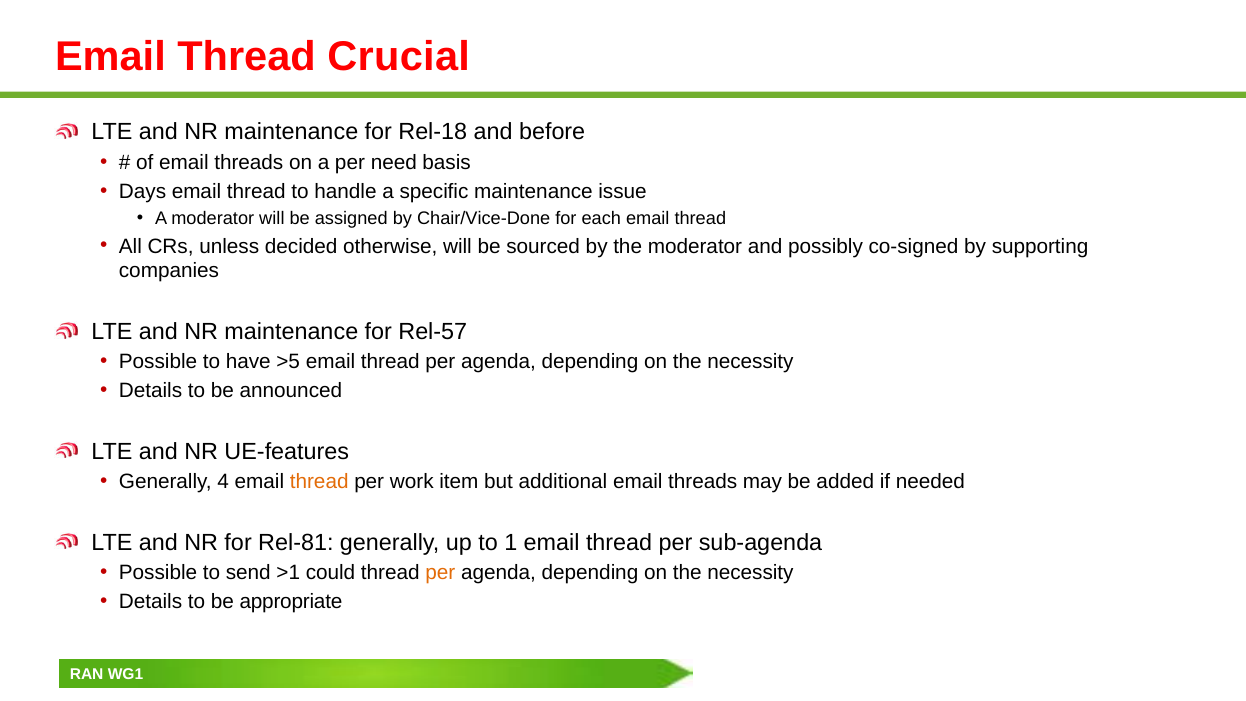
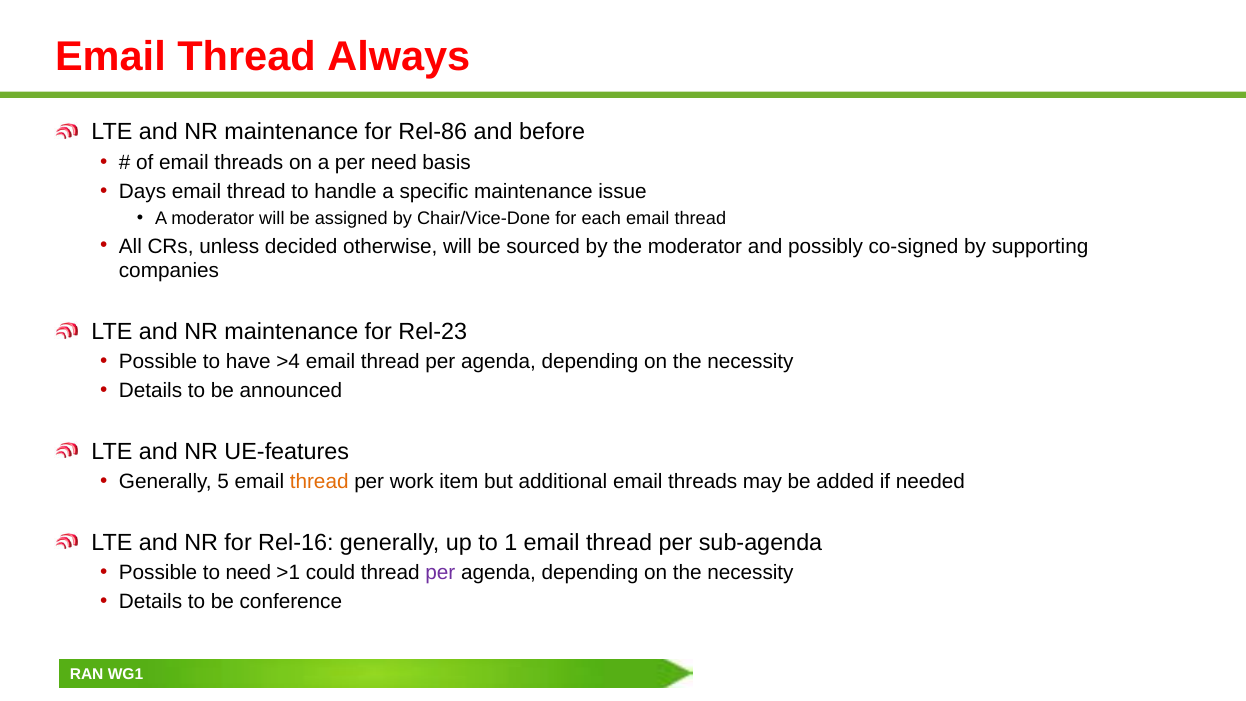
Crucial: Crucial -> Always (399, 57)
Rel-18: Rel-18 -> Rel-86 (433, 132)
Rel-57: Rel-57 -> Rel-23 (433, 331)
>5: >5 -> >4 (288, 362)
4: 4 -> 5 (223, 482)
Rel-81: Rel-81 -> Rel-16 (296, 542)
to send: send -> need (248, 573)
per colour: orange -> purple (440, 573)
appropriate: appropriate -> conference (291, 602)
